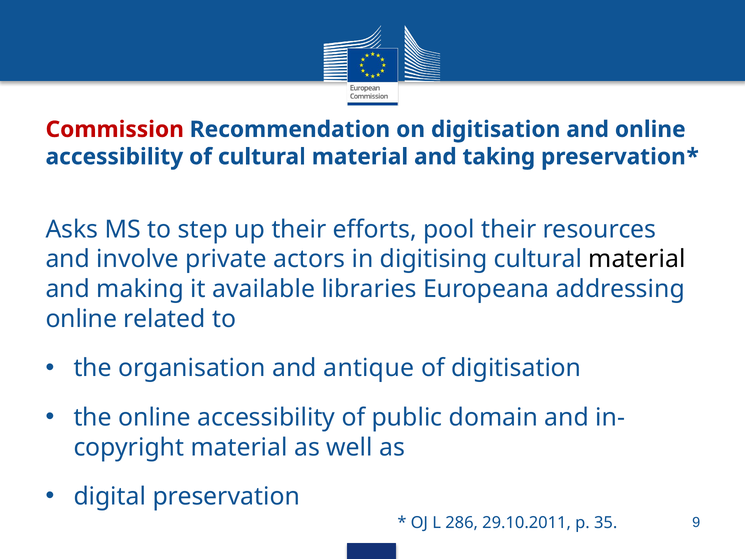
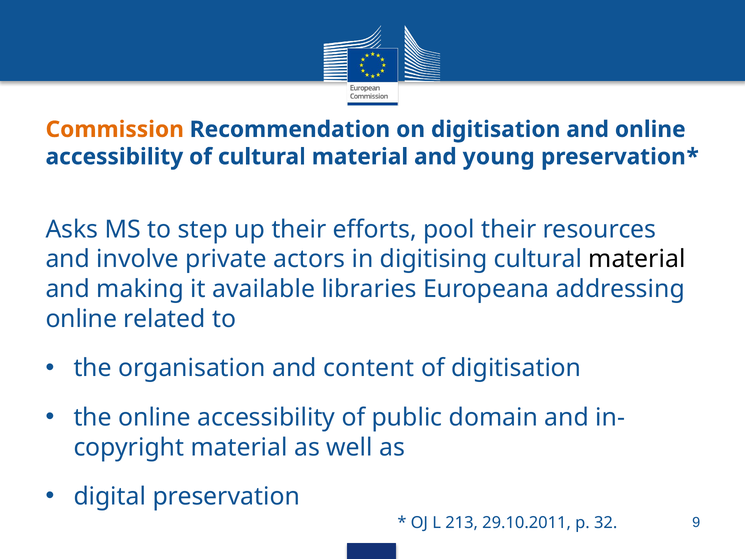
Commission colour: red -> orange (115, 129)
taking: taking -> young (499, 157)
antique: antique -> content (369, 368)
286: 286 -> 213 (462, 522)
35: 35 -> 32 (606, 522)
